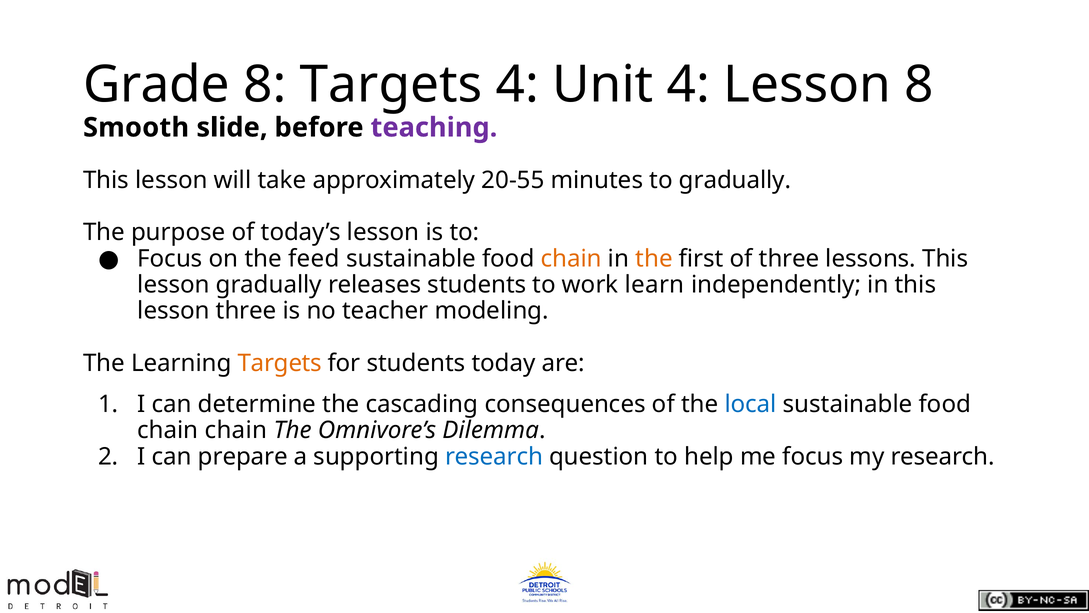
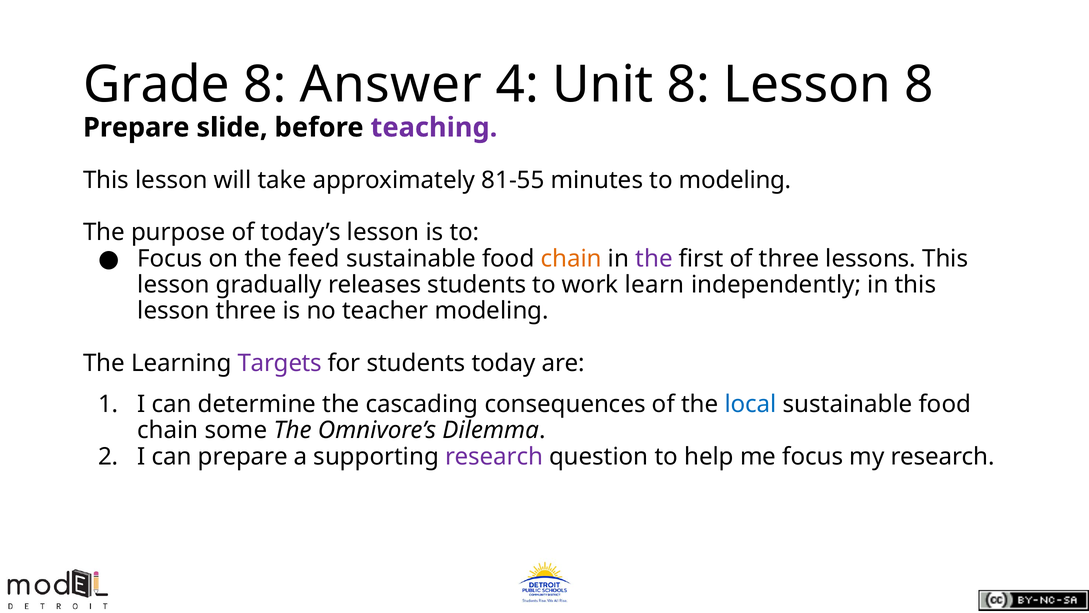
8 Targets: Targets -> Answer (391, 85)
Unit 4: 4 -> 8 (688, 85)
Smooth: Smooth -> Prepare (136, 127)
20-55: 20-55 -> 81-55 (513, 180)
to gradually: gradually -> modeling (735, 180)
the colour: orange -> purple (654, 258)
Targets colour: orange -> purple (280, 363)
chain chain: chain -> some (236, 430)
research colour: blue -> purple (494, 456)
